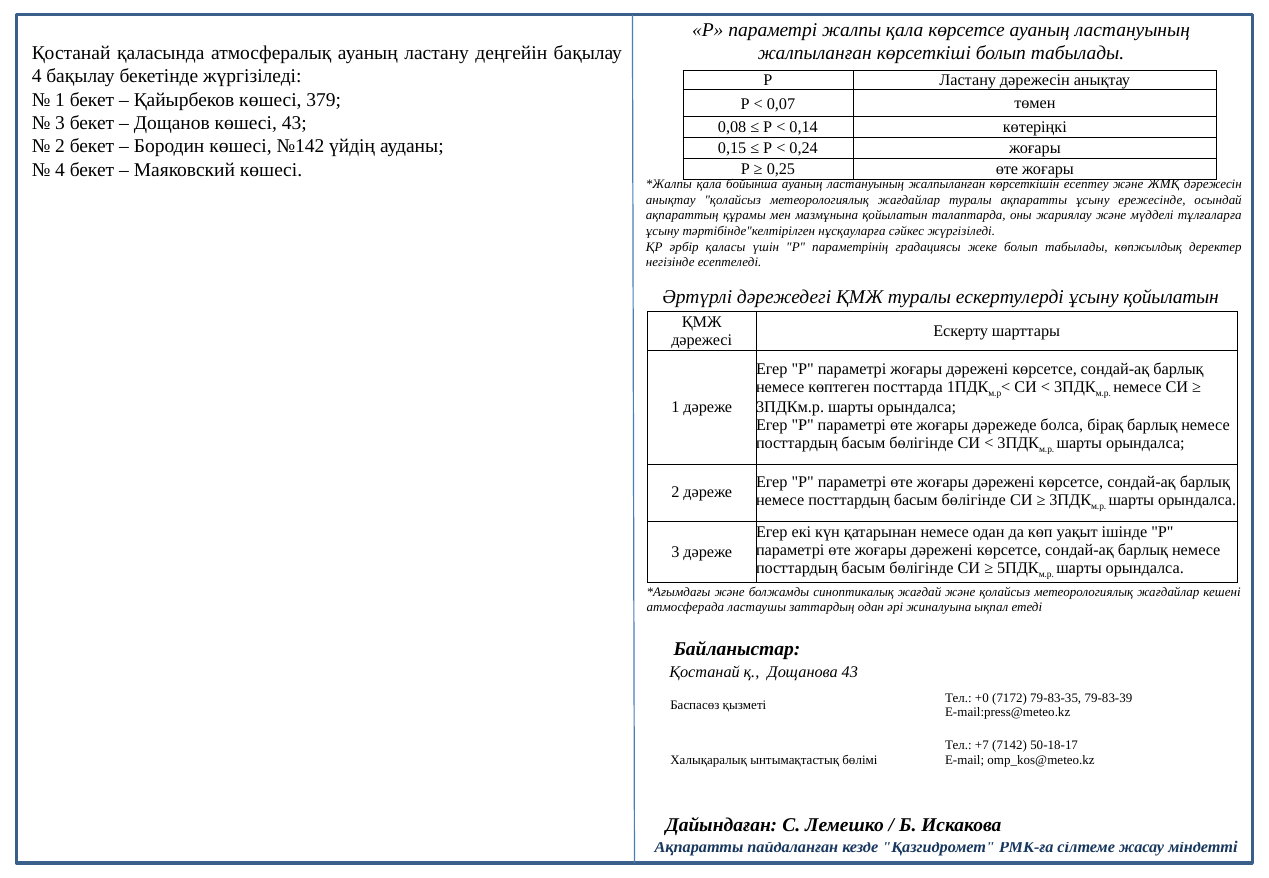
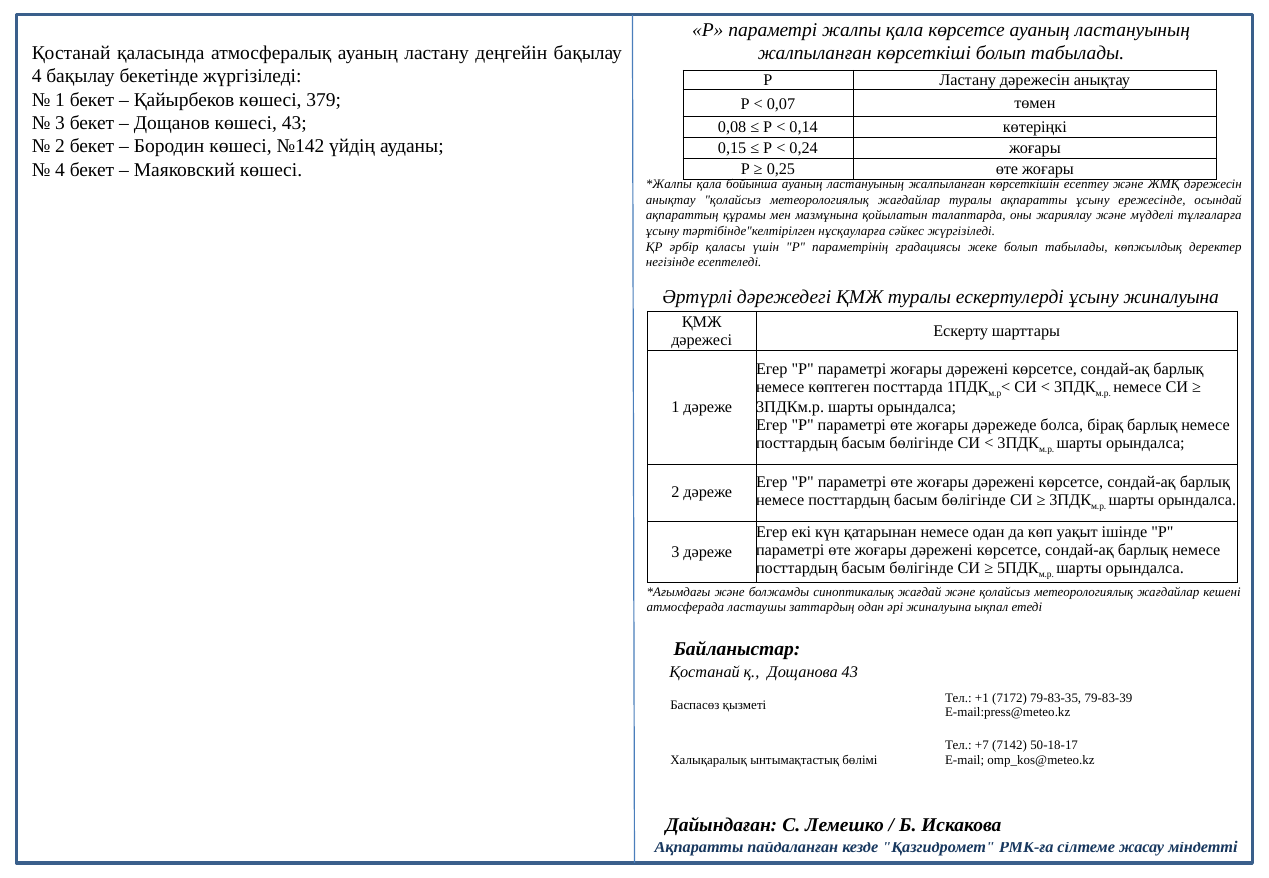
ұсыну қойылатын: қойылатын -> жиналуына (1171, 297)
+0: +0 -> +1 (982, 699)
